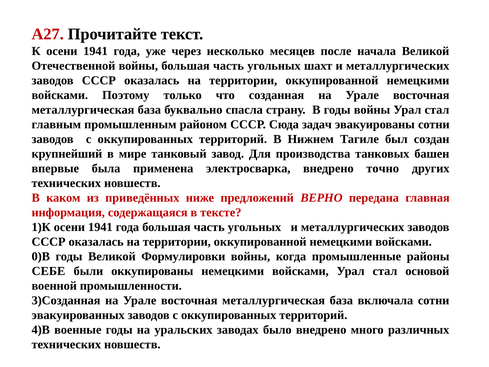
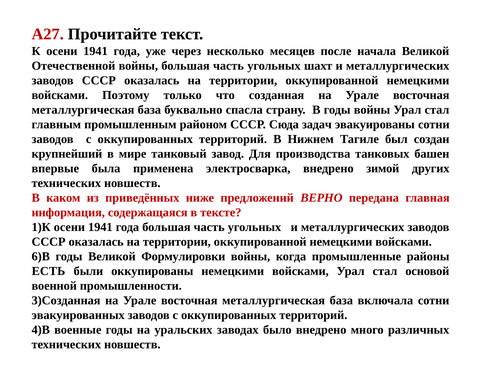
точно: точно -> зимой (383, 168)
0)В: 0)В -> 6)В (41, 256)
СЕБЕ: СЕБЕ -> ЕСТЬ (49, 271)
